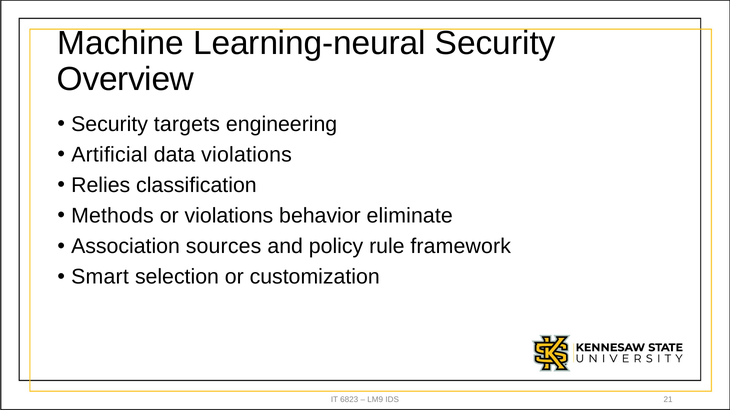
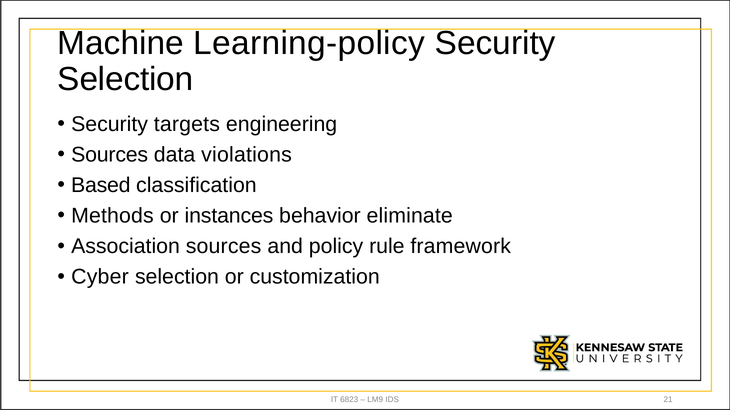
Learning‑neural: Learning‑neural -> Learning‑policy (309, 43)
Overview: Overview -> Selection (125, 79)
Artificial: Artificial -> Sources (110, 155)
Relies: Relies -> Based (101, 186)
or violations: violations -> instances (229, 216)
Smart: Smart -> Cyber (100, 277)
